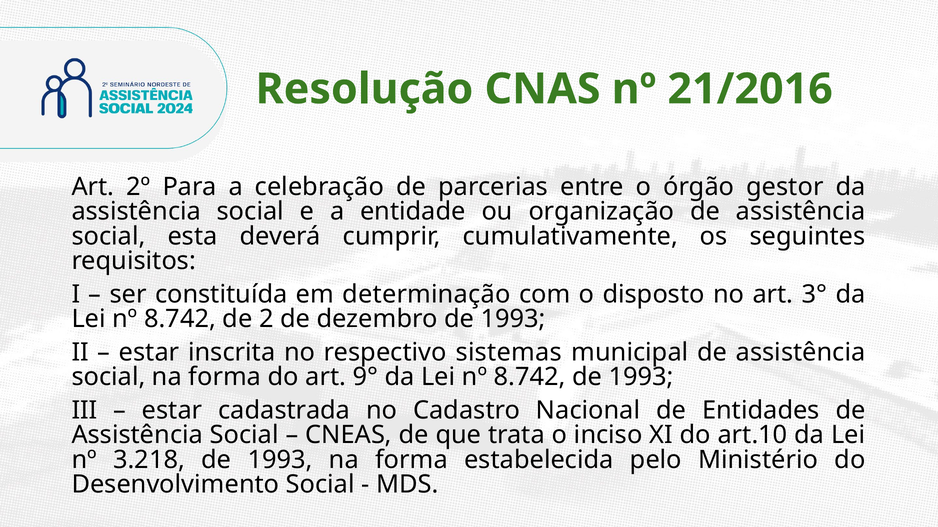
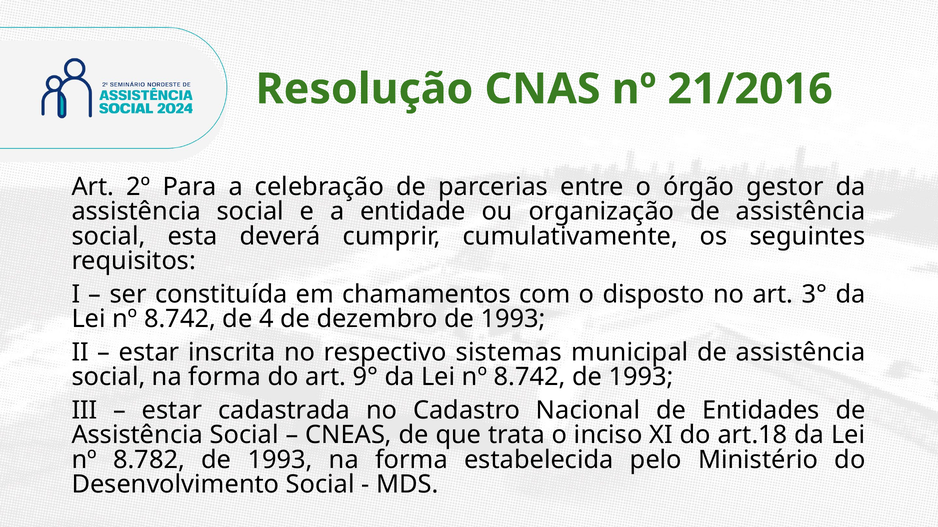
determinação: determinação -> chamamentos (427, 295)
2: 2 -> 4 (266, 319)
art.10: art.10 -> art.18 (753, 436)
3.218: 3.218 -> 8.782 (149, 460)
